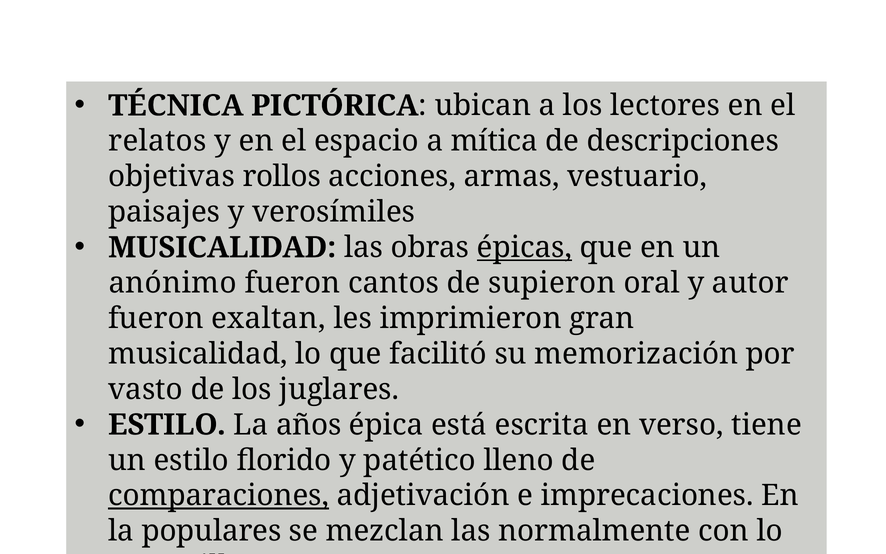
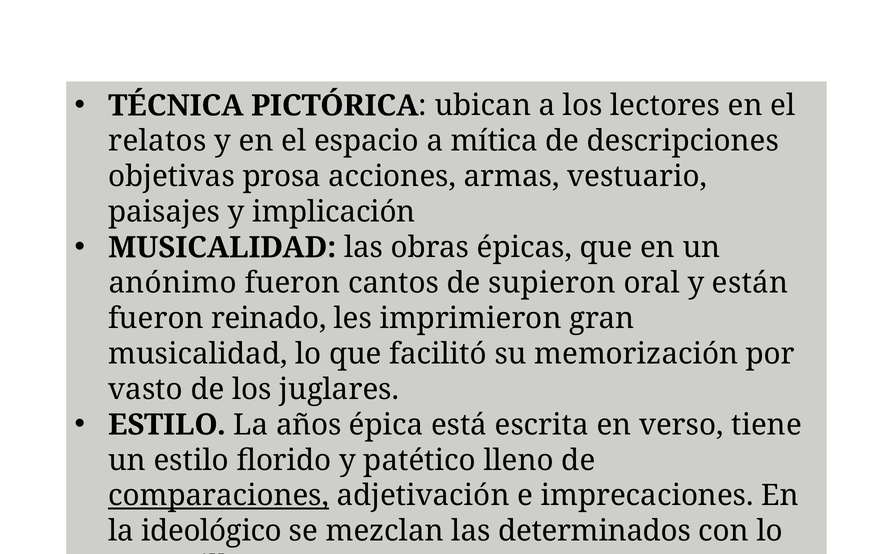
rollos: rollos -> prosa (282, 177)
verosímiles: verosímiles -> implicación (334, 212)
épicas underline: present -> none (524, 247)
autor: autor -> están (750, 283)
exaltan: exaltan -> reinado (269, 318)
populares: populares -> ideológico (212, 531)
normalmente: normalmente -> determinados (595, 531)
